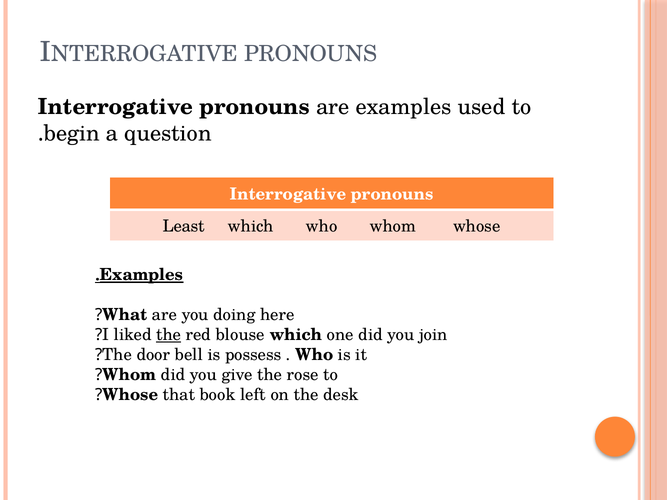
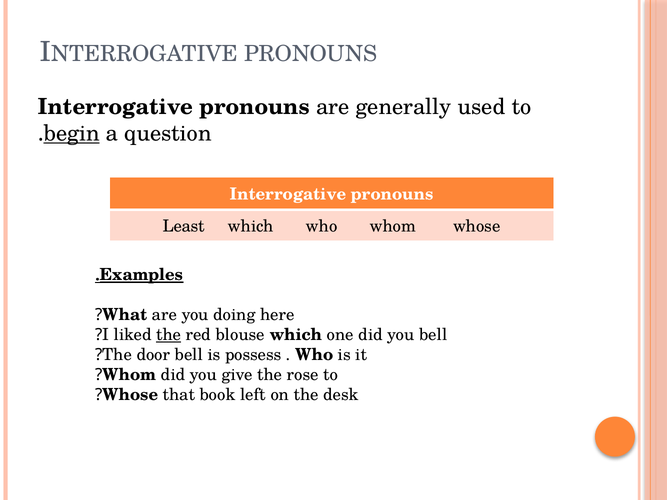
are examples: examples -> generally (403, 107)
begin underline: none -> present (72, 133)
you join: join -> bell (433, 335)
